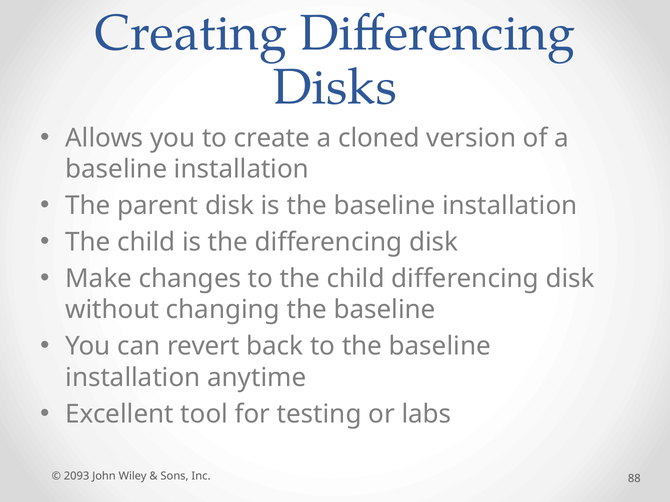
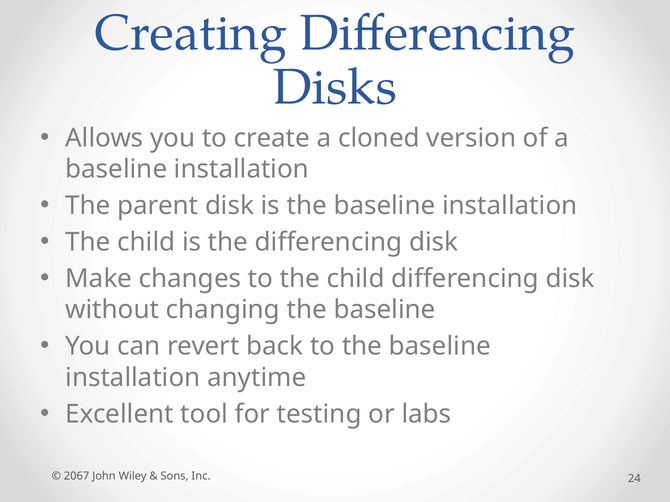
2093: 2093 -> 2067 (77, 477)
88: 88 -> 24 (634, 479)
